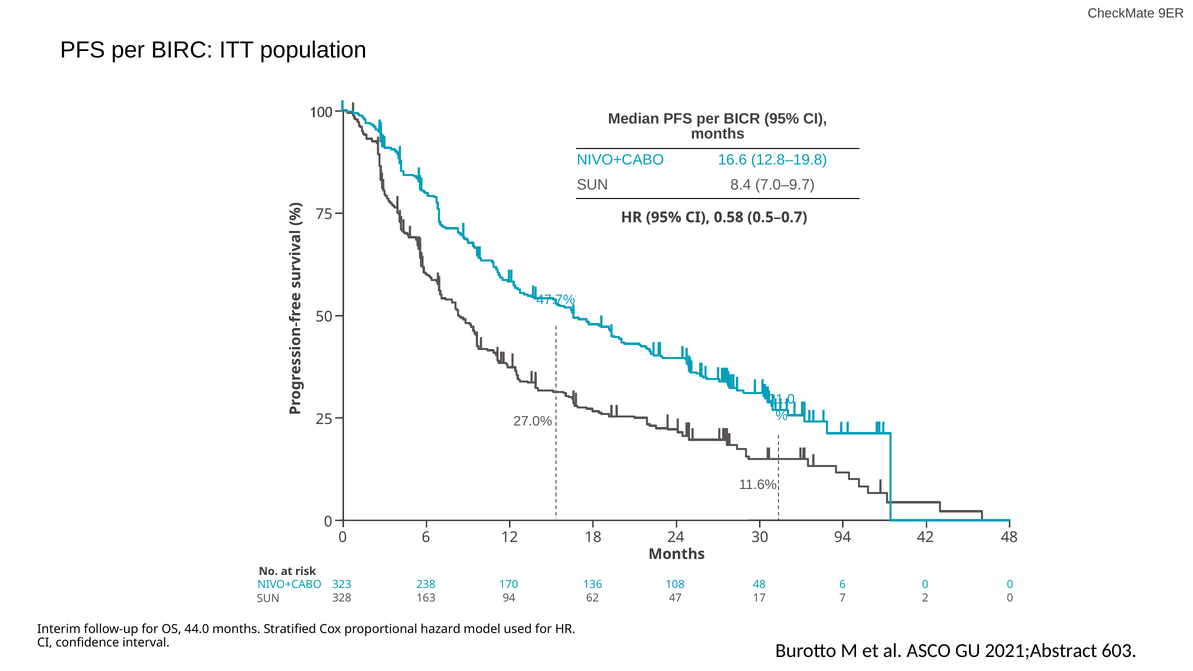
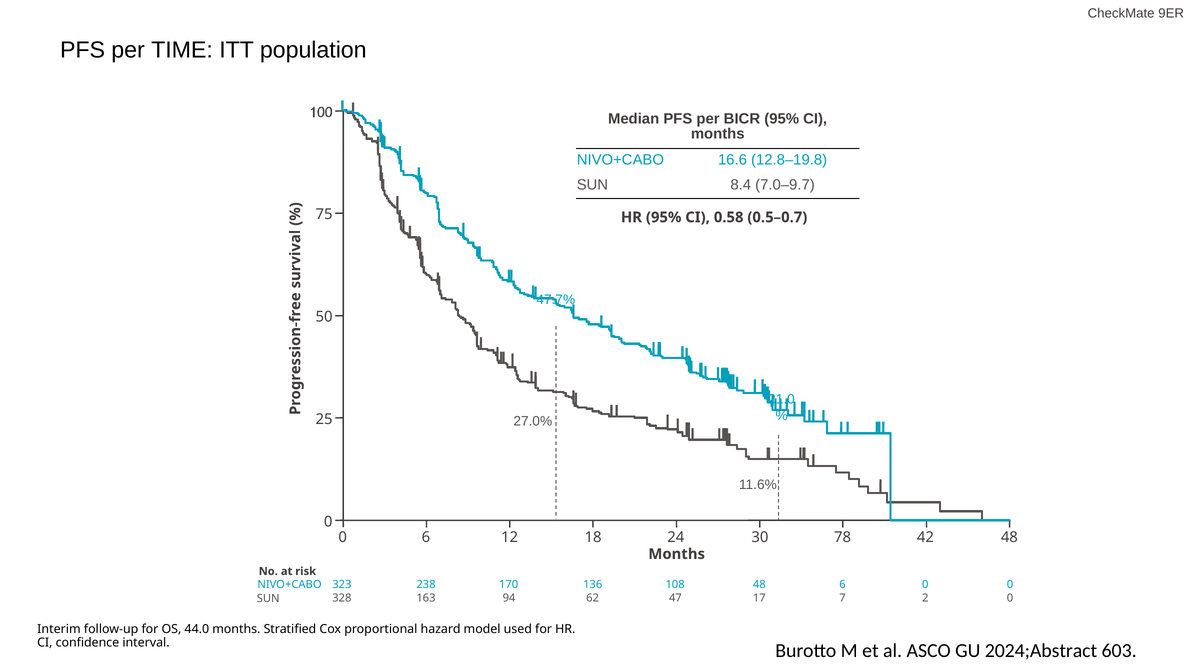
BIRC: BIRC -> TIME (182, 50)
30 94: 94 -> 78 (843, 537)
2021;Abstract: 2021;Abstract -> 2024;Abstract (1041, 651)
